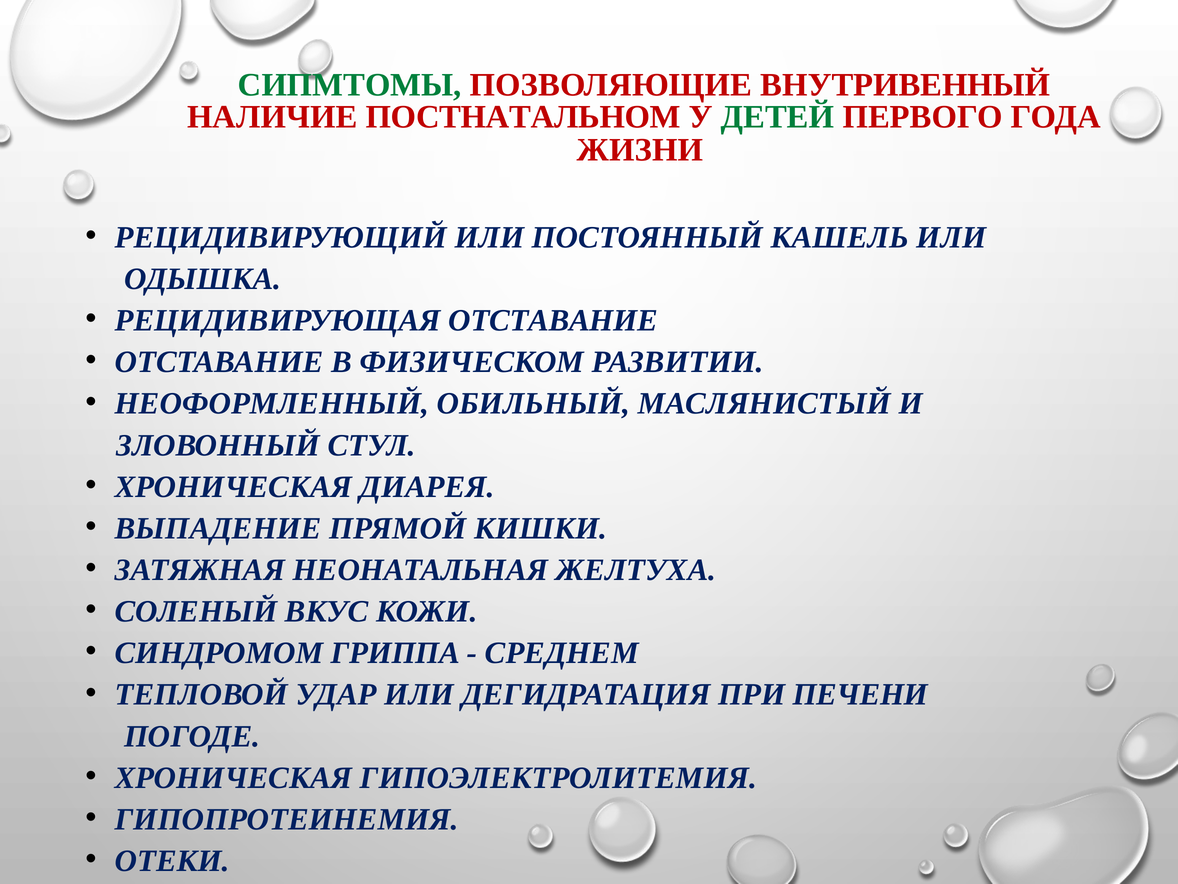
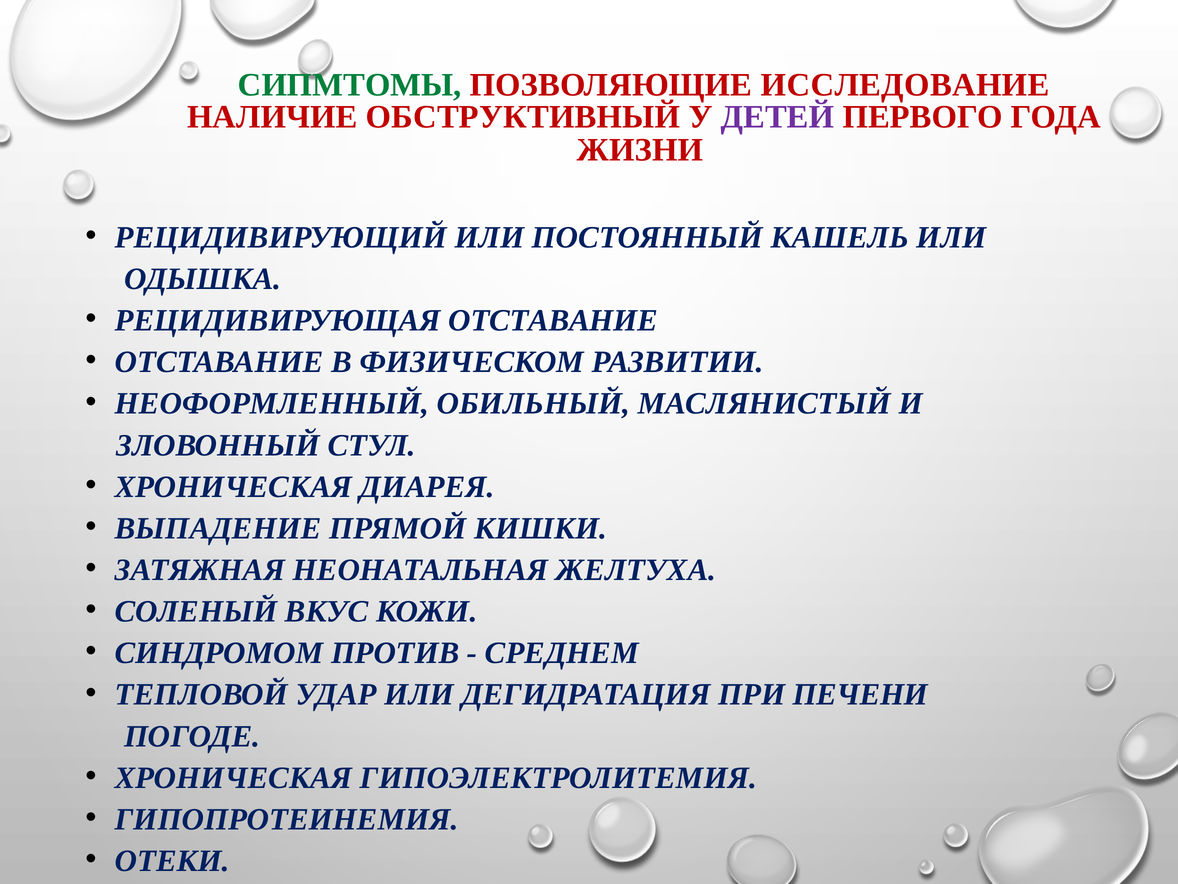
ВНУТРИВЕННЫЙ: ВНУТРИВЕННЫЙ -> ИССЛЕДОВАНИЕ (905, 85)
ПОСТНАТАЛЬНОМ: ПОСТНАТАЛЬНОМ -> ОБСТРУКТИВНЫЙ (523, 117)
ДЕТЕЙ colour: green -> purple (777, 117)
ГРИППА: ГРИППА -> ПРОТИВ (395, 653)
